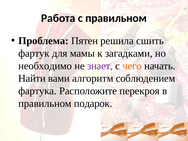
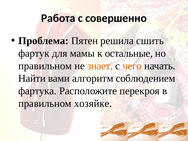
с правильном: правильном -> совершенно (116, 18)
загадками: загадками -> остальные (129, 53)
необходимо: необходимо -> правильном (45, 66)
знает colour: purple -> orange (100, 66)
подарок: подарок -> хозяйке (93, 103)
